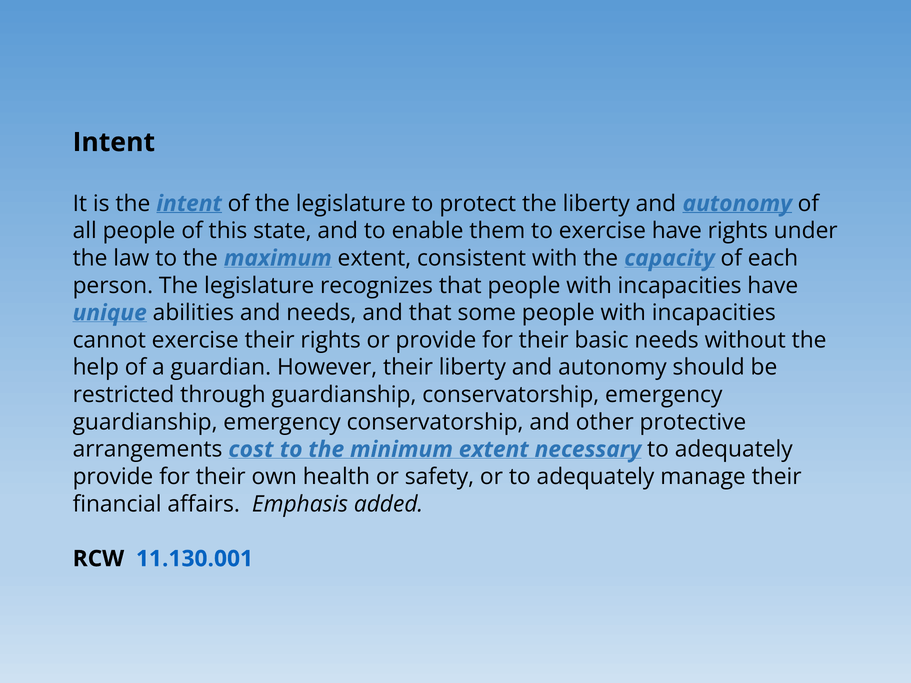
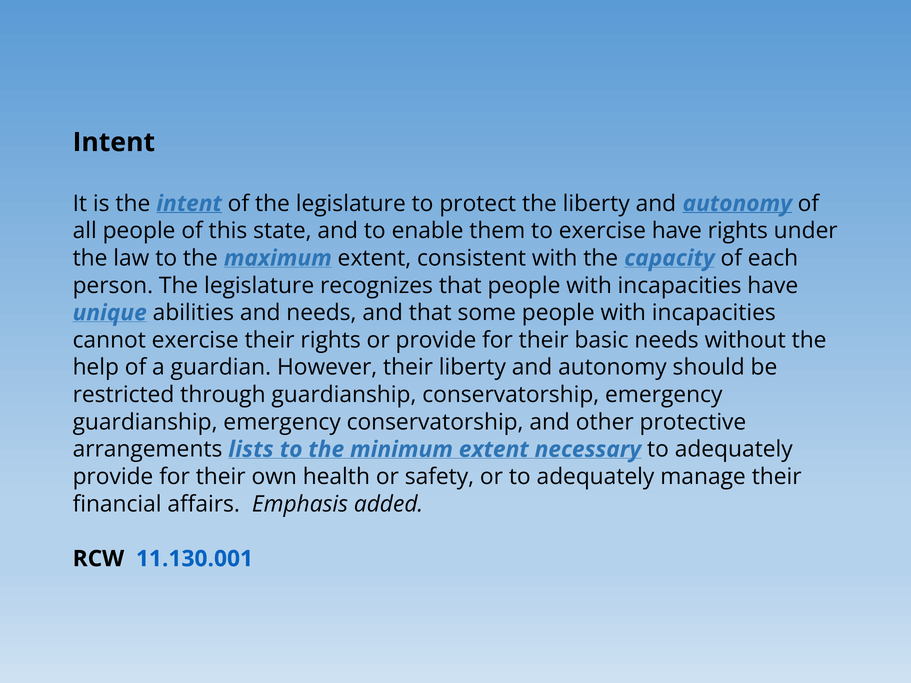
cost: cost -> lists (251, 450)
